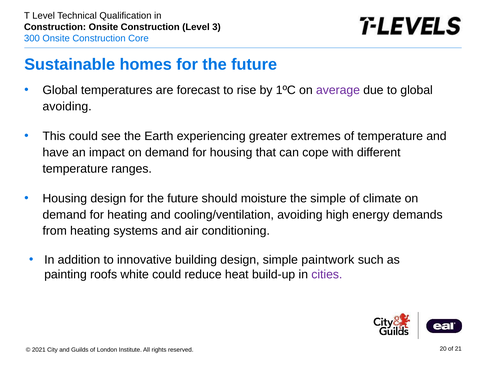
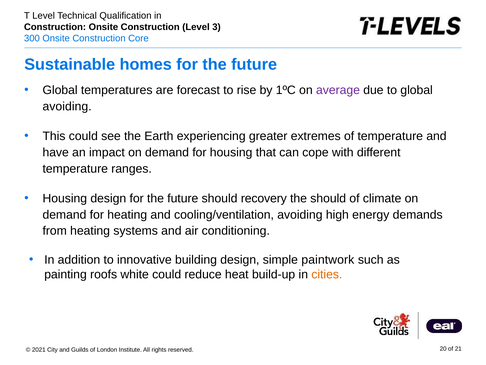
moisture: moisture -> recovery (264, 198)
the simple: simple -> should (328, 198)
cities colour: purple -> orange (327, 274)
